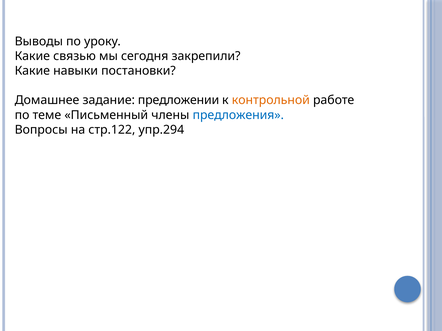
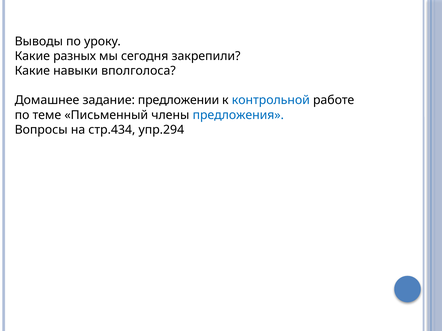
связью: связью -> разных (75, 56)
постановки: постановки -> вполголоса (138, 71)
контрольной colour: orange -> blue (271, 100)
стр.122: стр.122 -> стр.434 (112, 130)
